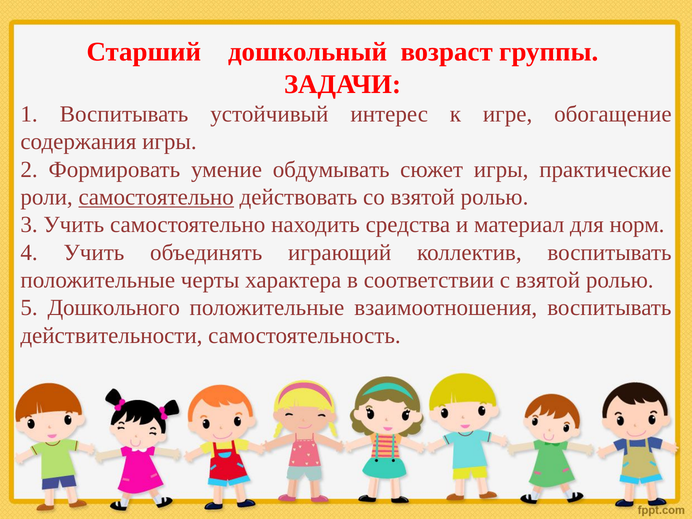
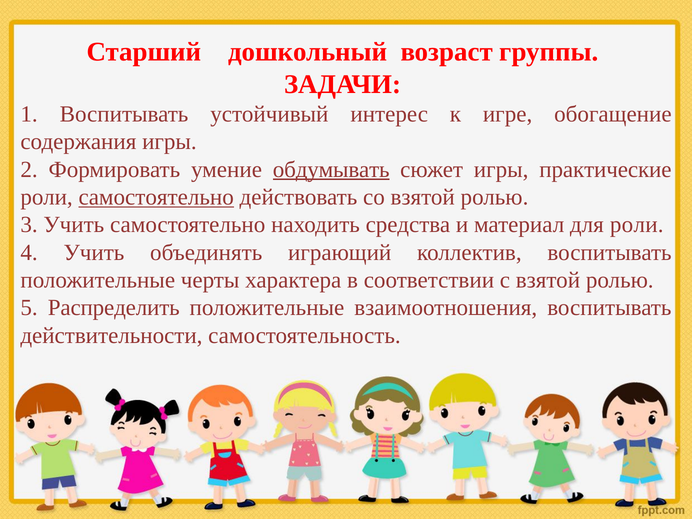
обдумывать underline: none -> present (331, 169)
для норм: норм -> роли (637, 225)
Дошкольного: Дошкольного -> Распределить (114, 308)
